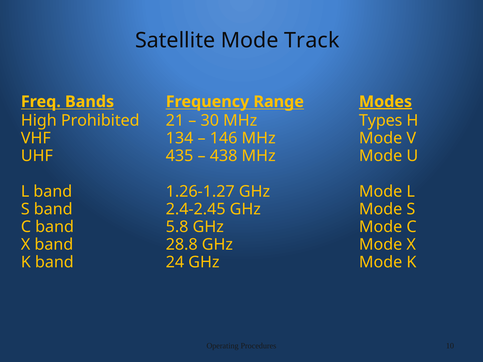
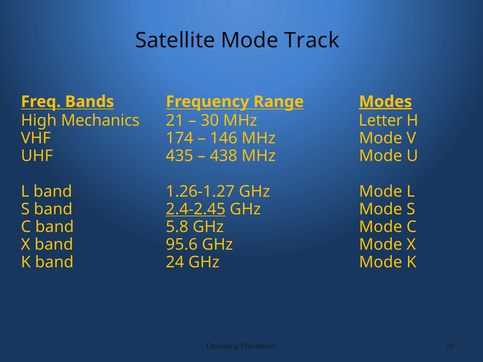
Prohibited: Prohibited -> Mechanics (100, 121)
Types: Types -> Letter (381, 121)
134: 134 -> 174 (180, 138)
2.4-2.45 underline: none -> present (196, 209)
28.8: 28.8 -> 95.6 (182, 245)
